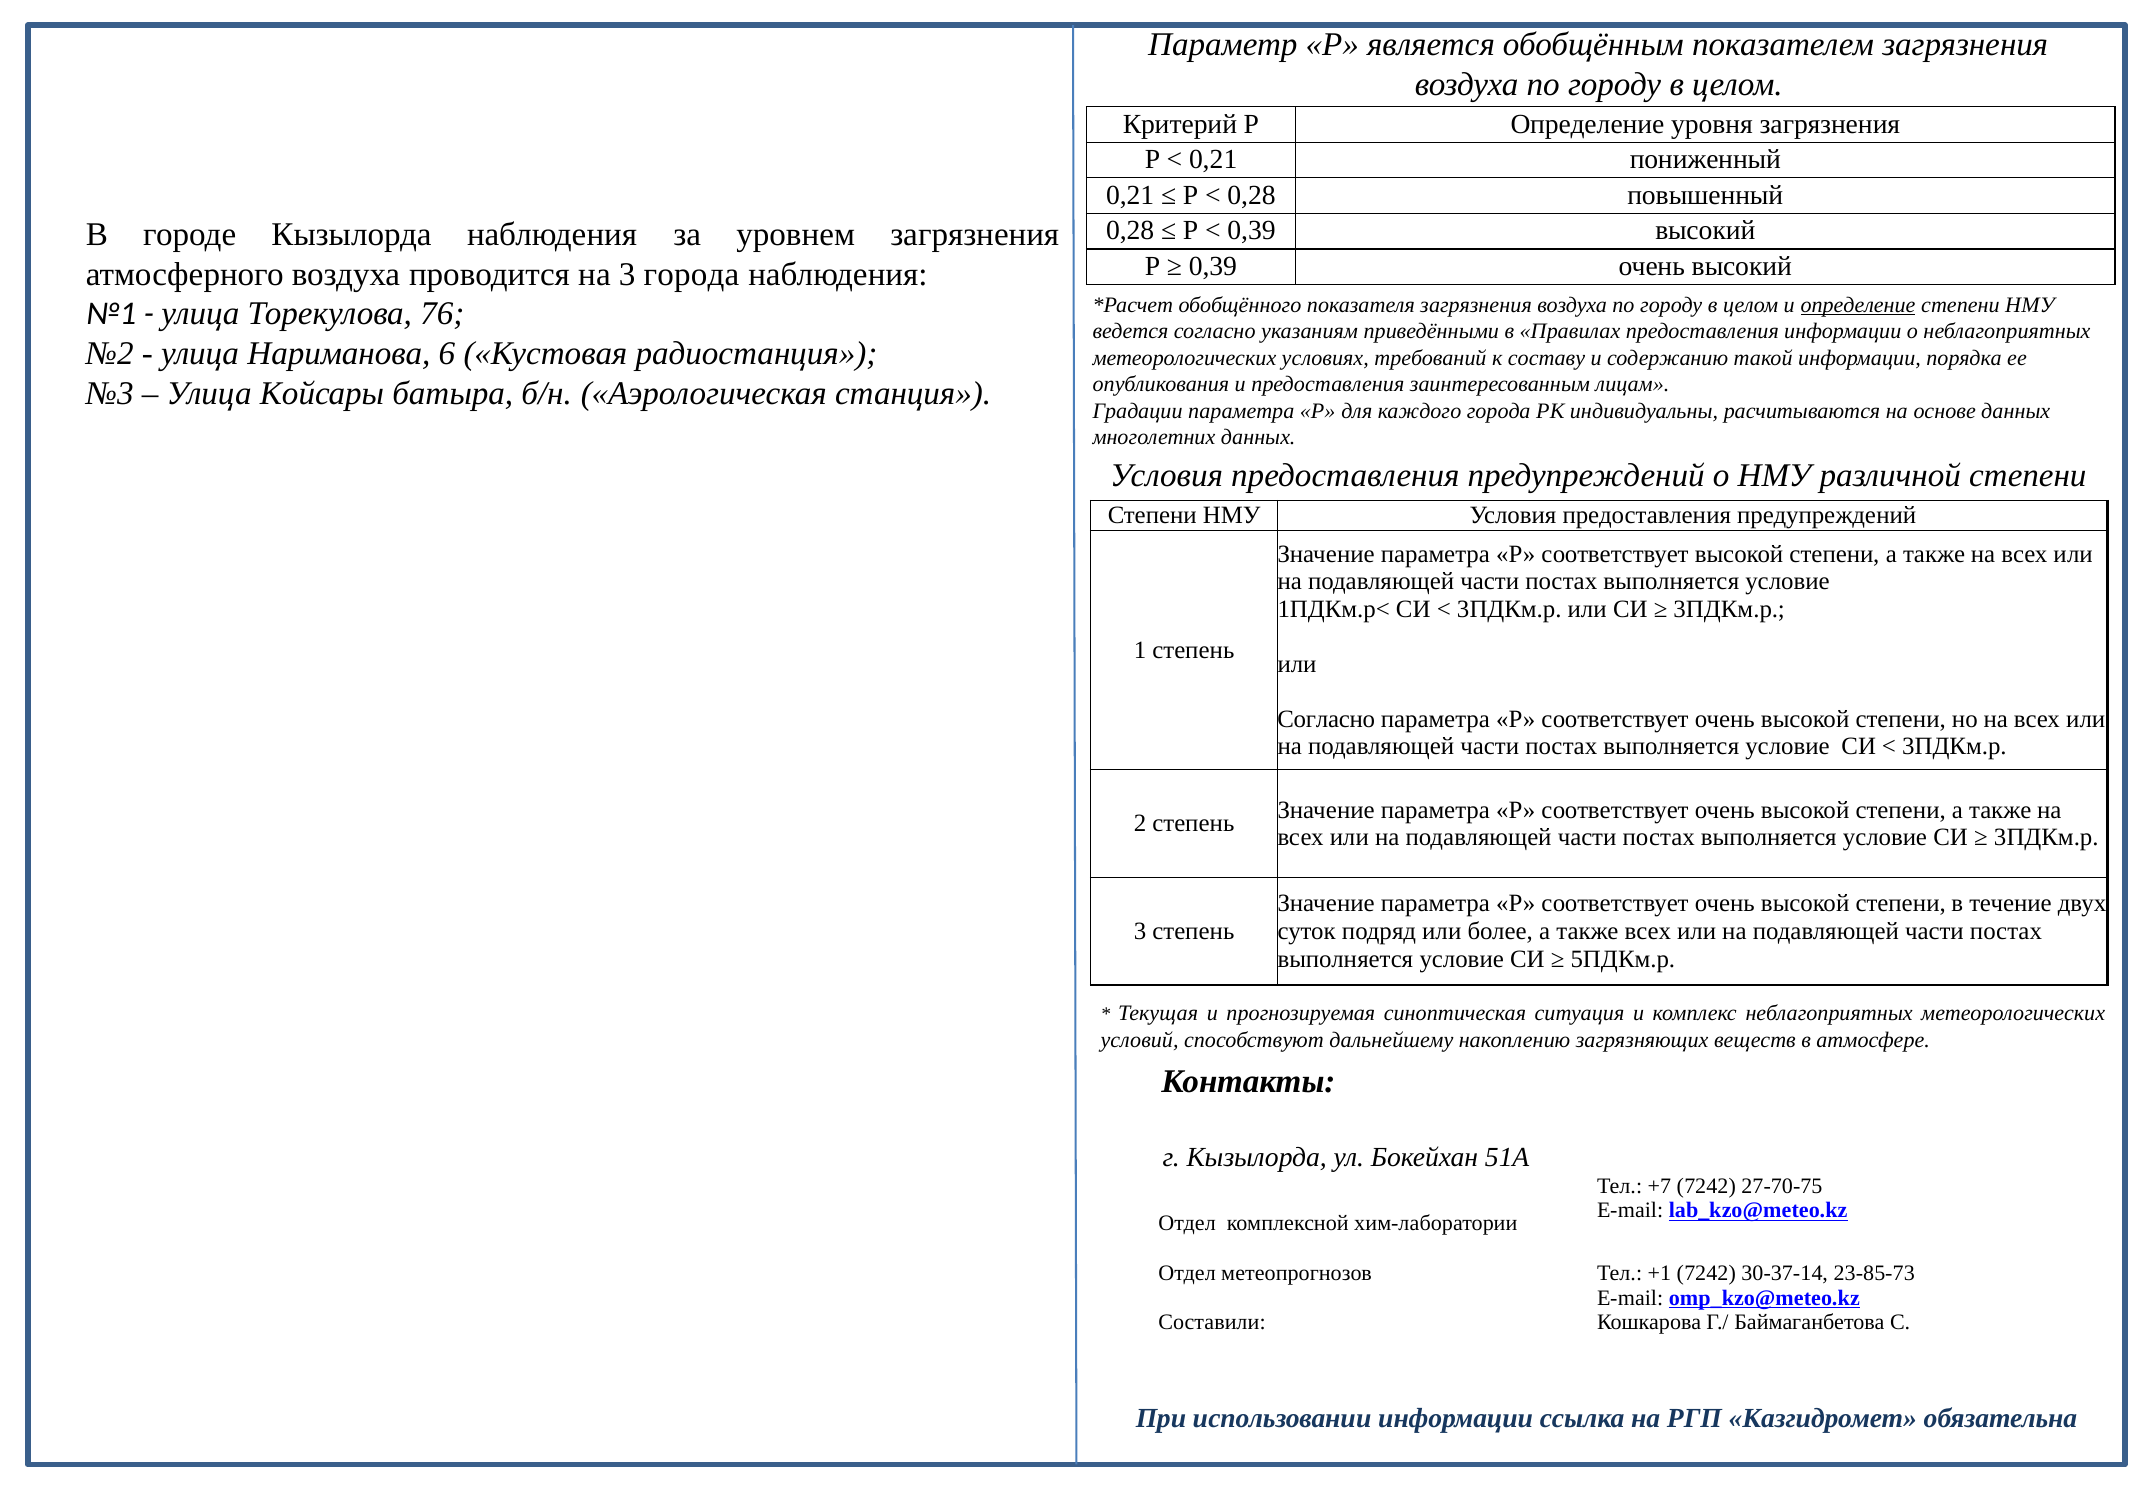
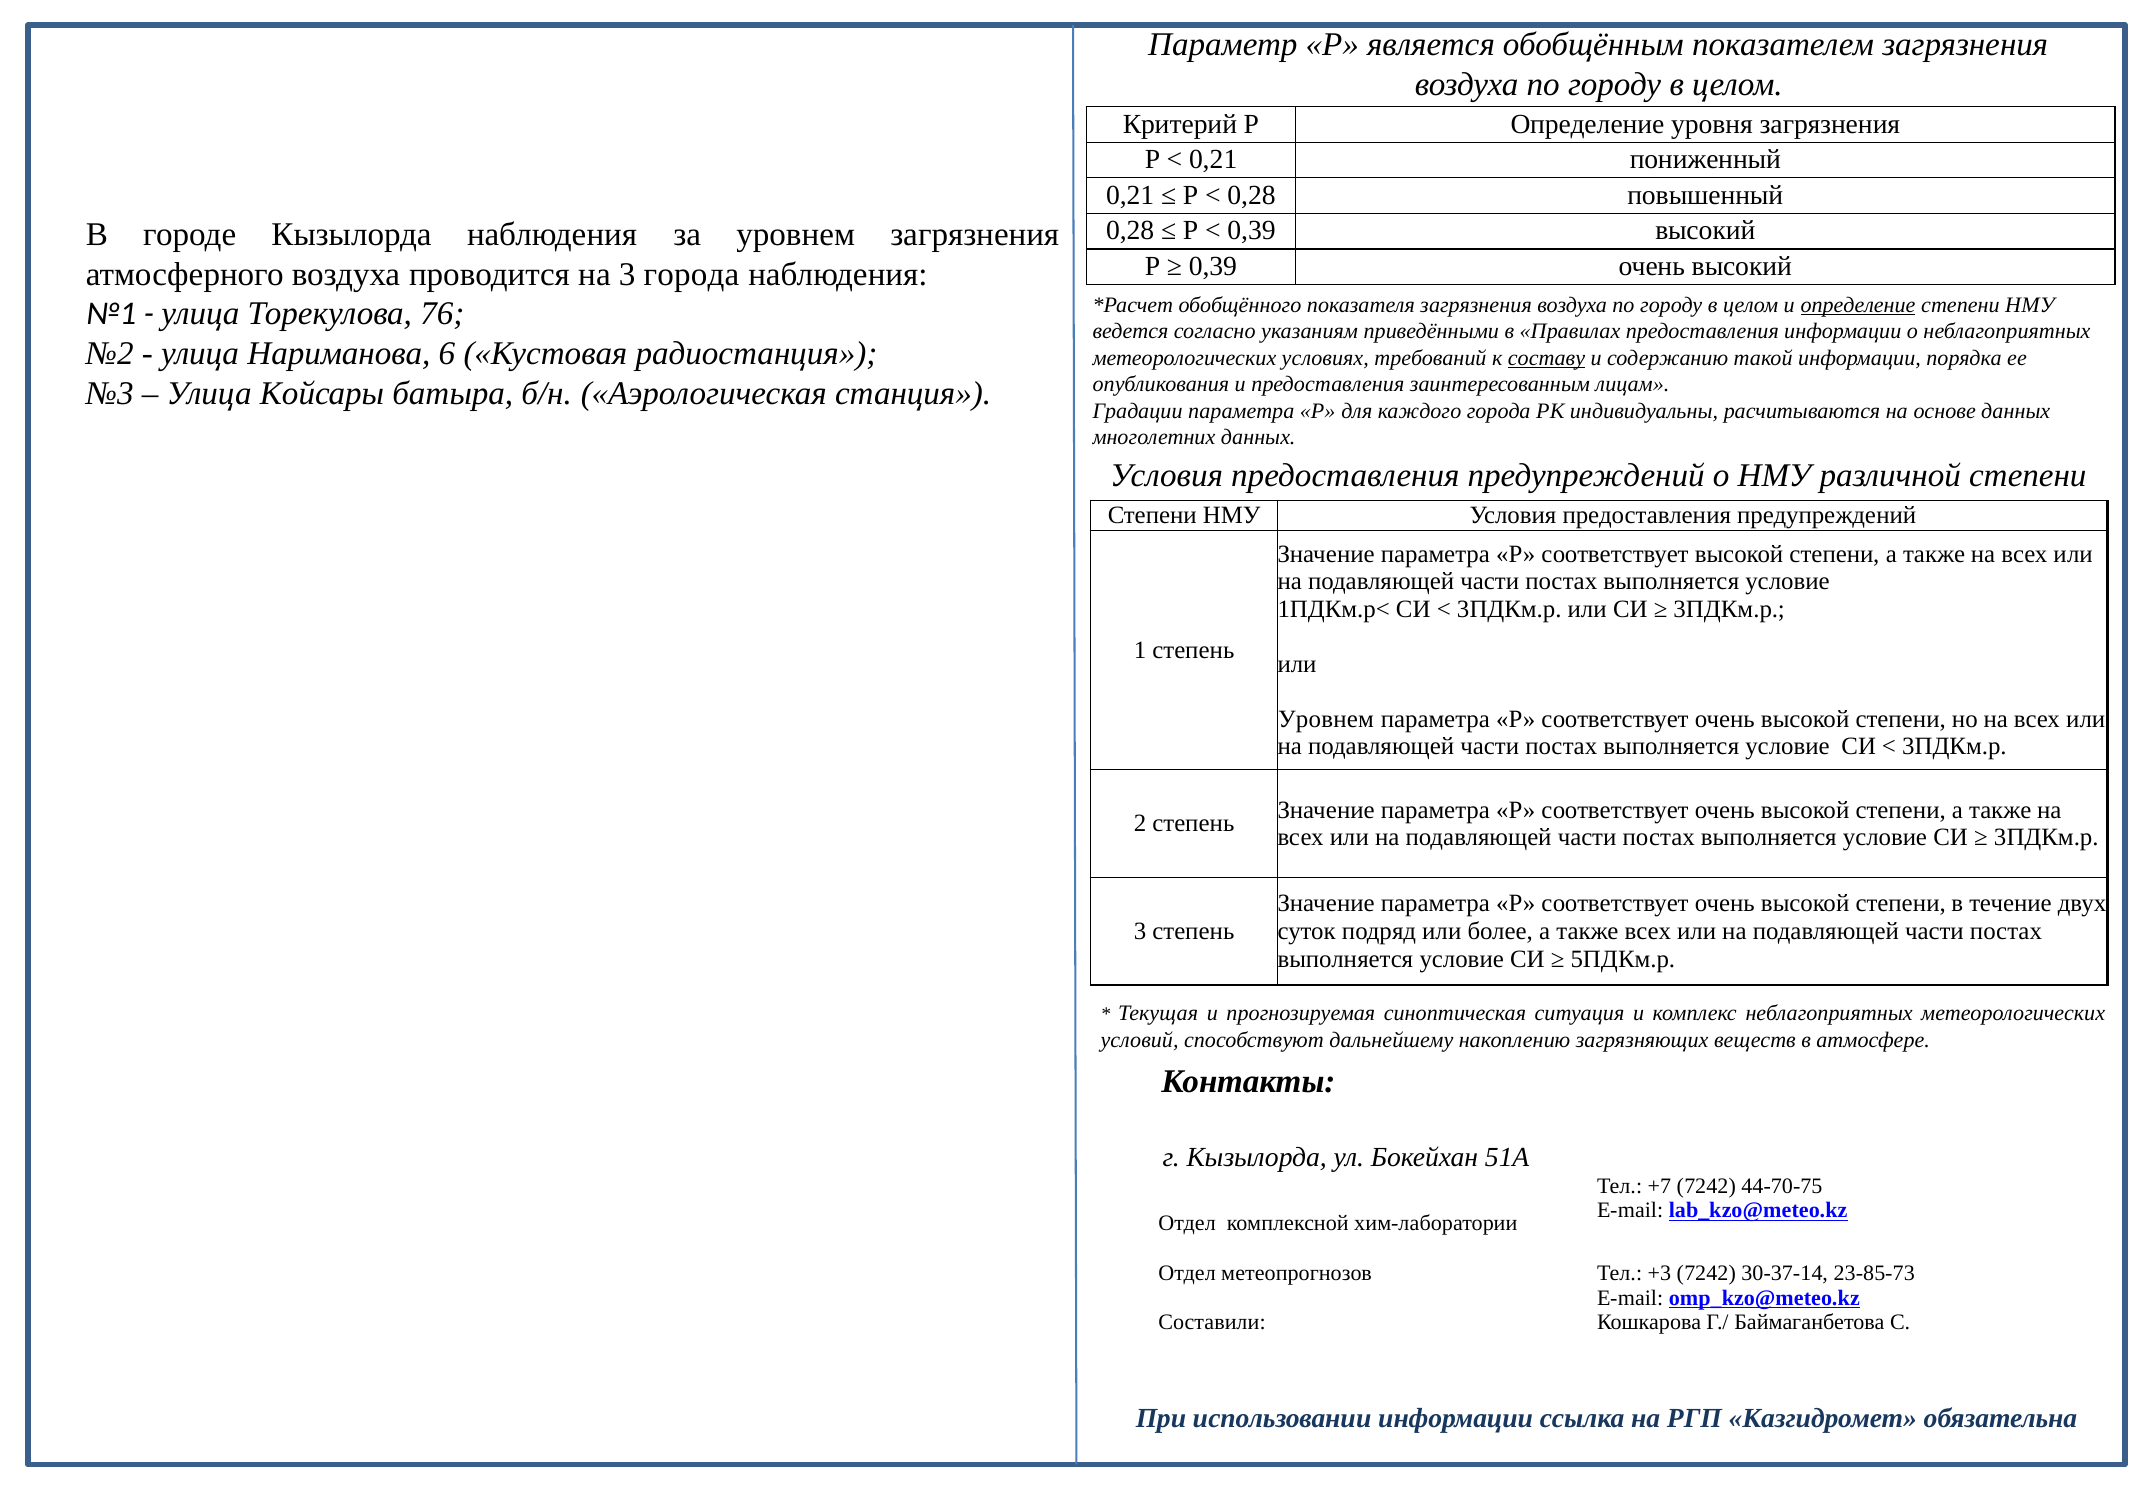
составу underline: none -> present (1546, 358)
Согласно: Согласно -> Уровнем (1326, 719)
27-70-75: 27-70-75 -> 44-70-75 (1782, 1187)
+1: +1 -> +3 (1659, 1274)
